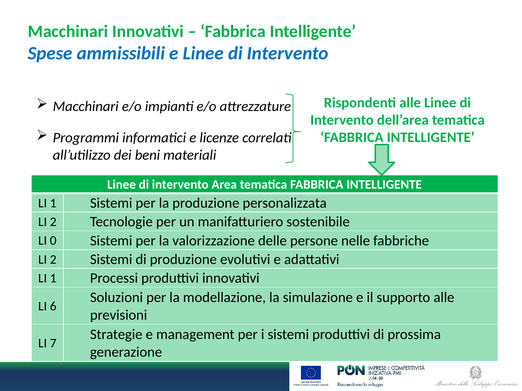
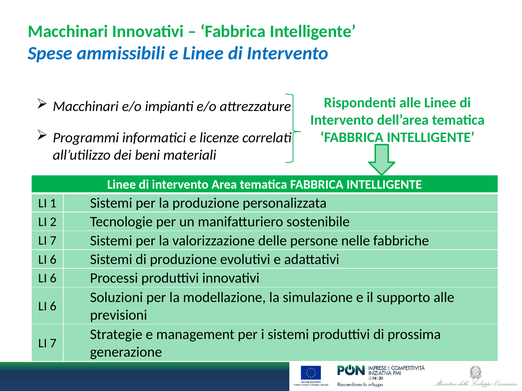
0: 0 -> 7 (53, 241)
2: 2 -> 6 (53, 260)
1: 1 -> 6 (53, 279)
